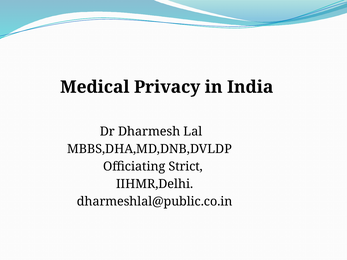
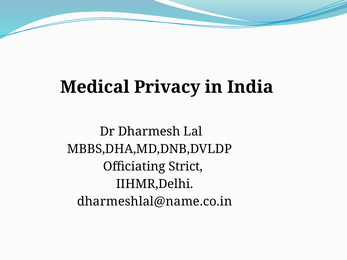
dharmeshlal@public.co.in: dharmeshlal@public.co.in -> dharmeshlal@name.co.in (155, 202)
